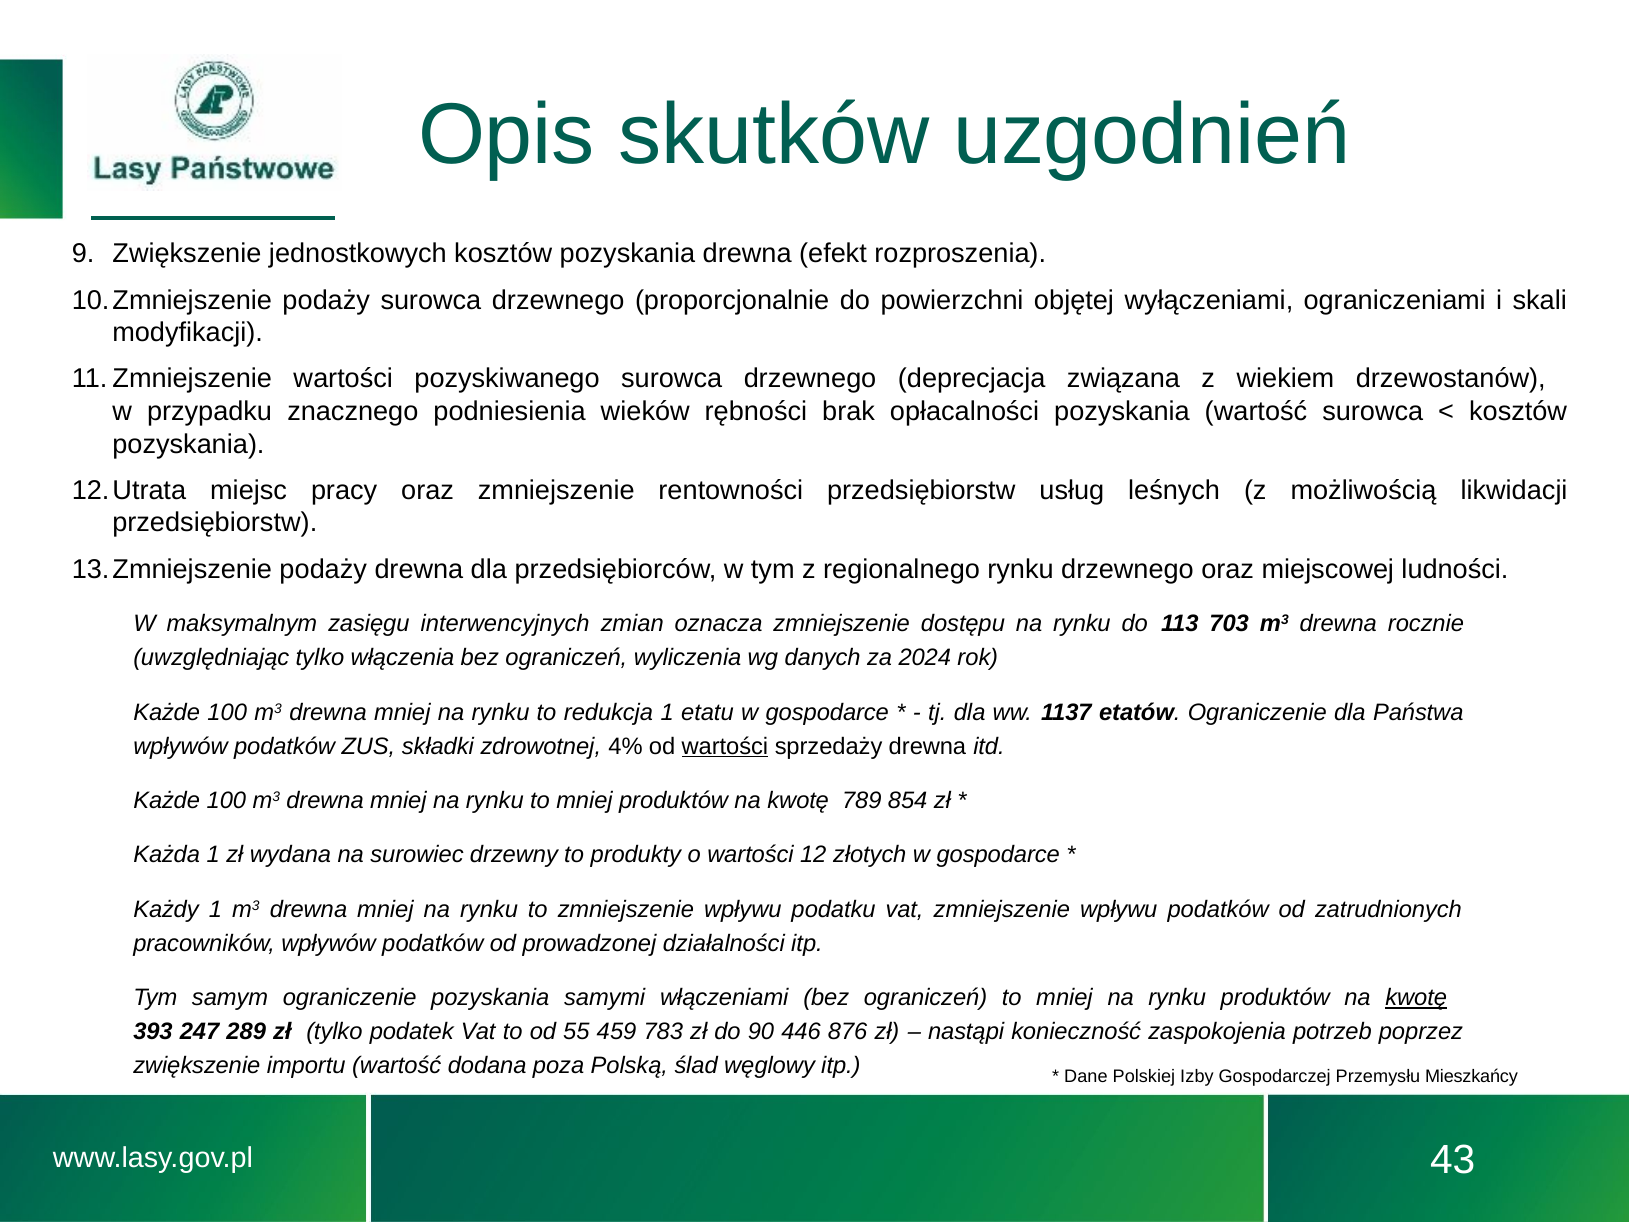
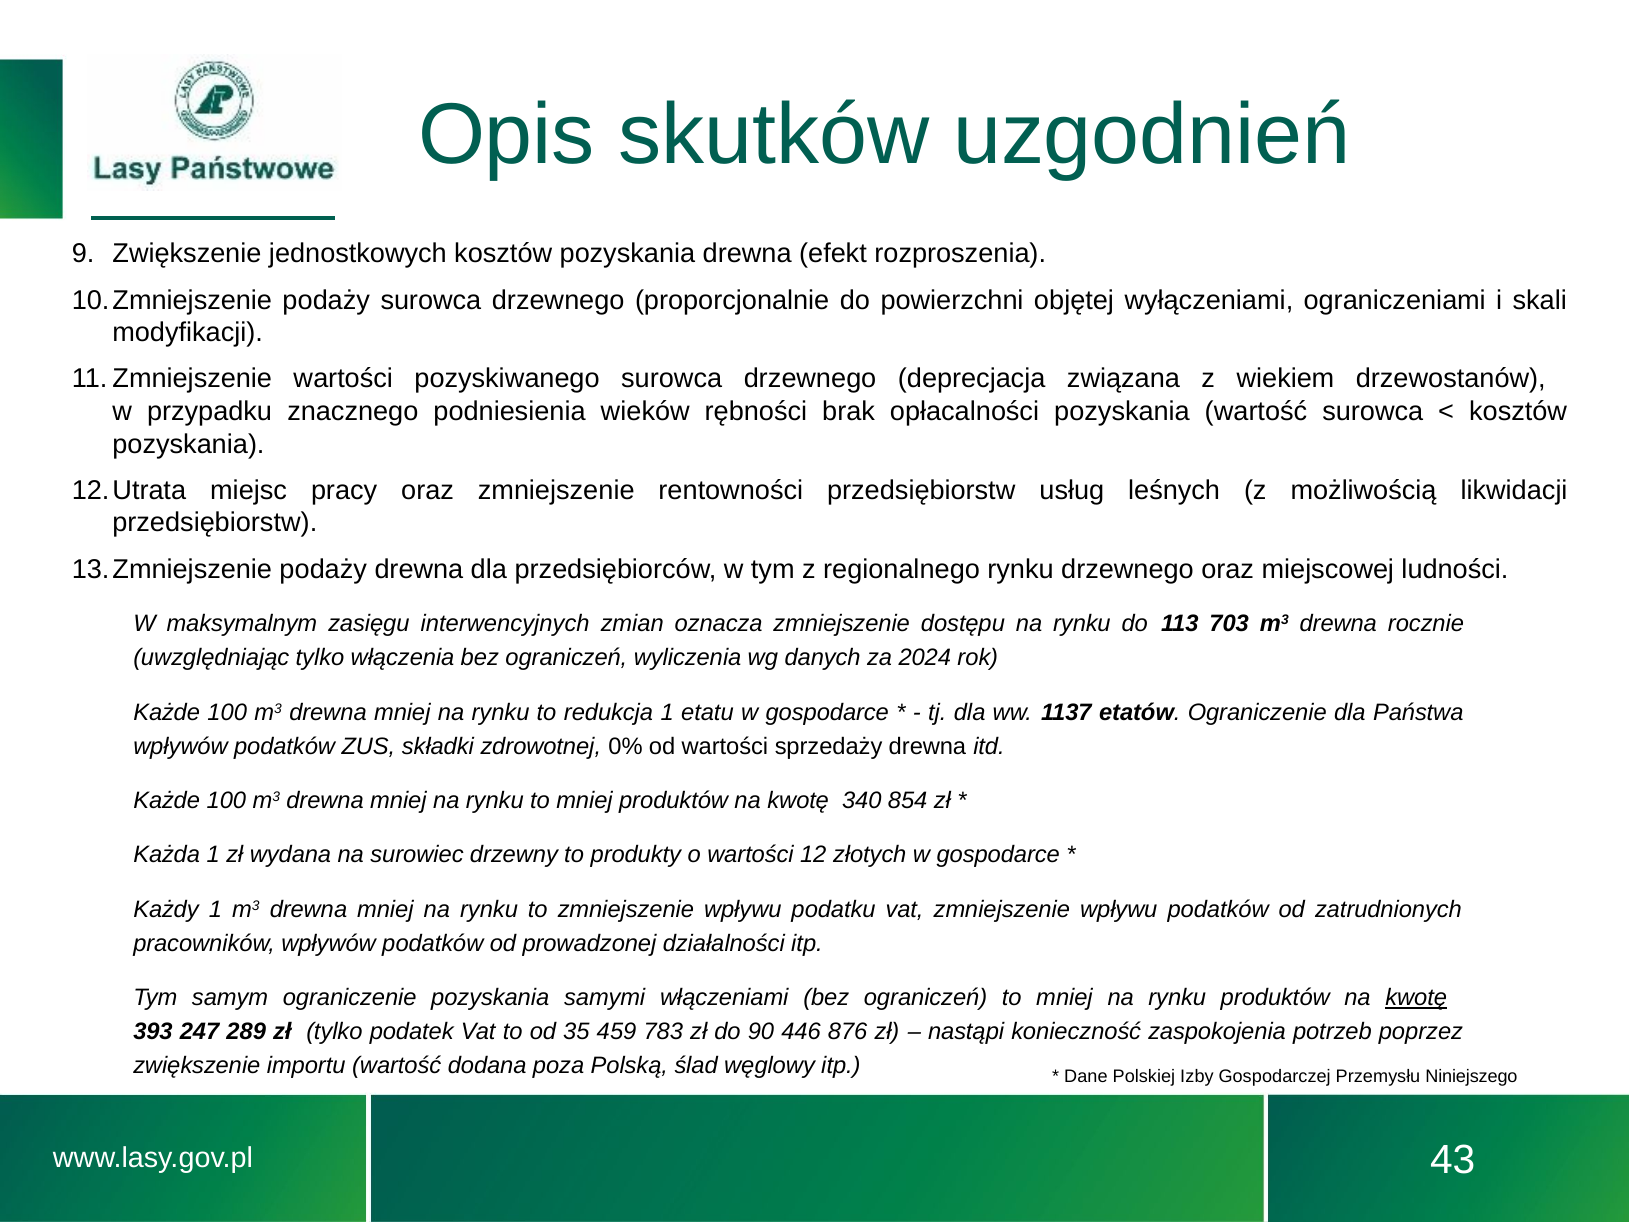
4%: 4% -> 0% (626, 746)
wartości underline: present -> none (725, 746)
789: 789 -> 340 (862, 801)
55: 55 -> 35 (576, 1031)
Mieszkańcy: Mieszkańcy -> Niniejszego (1471, 1077)
